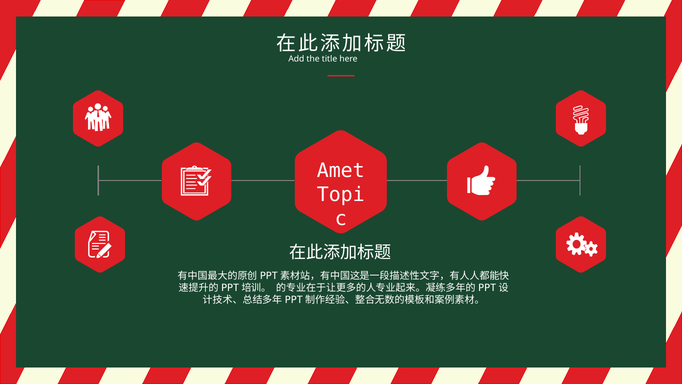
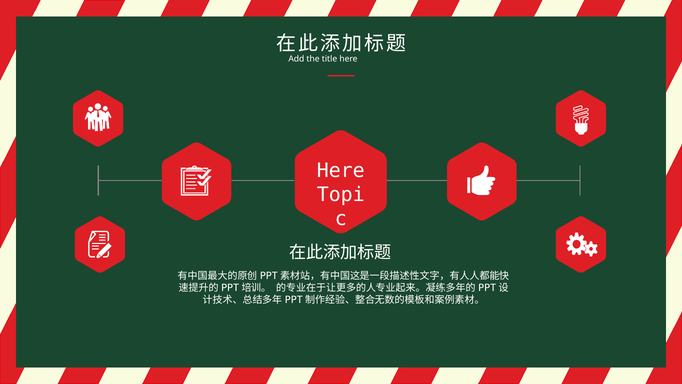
Amet: Amet -> Here (341, 171)
